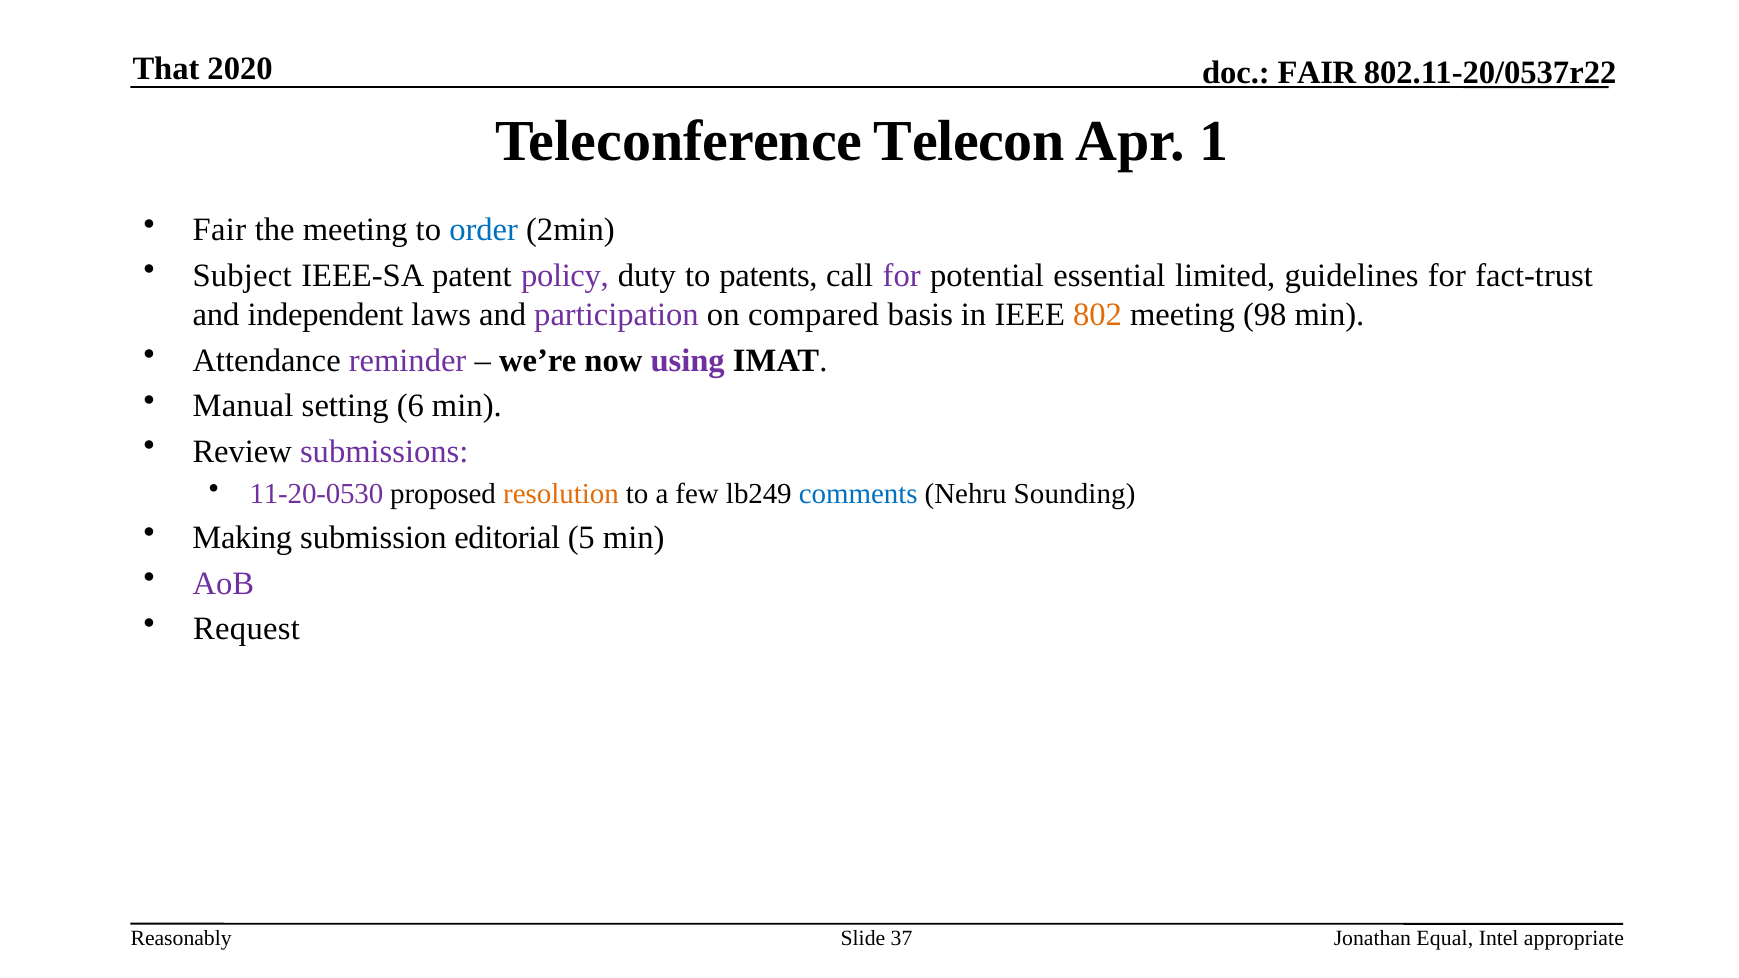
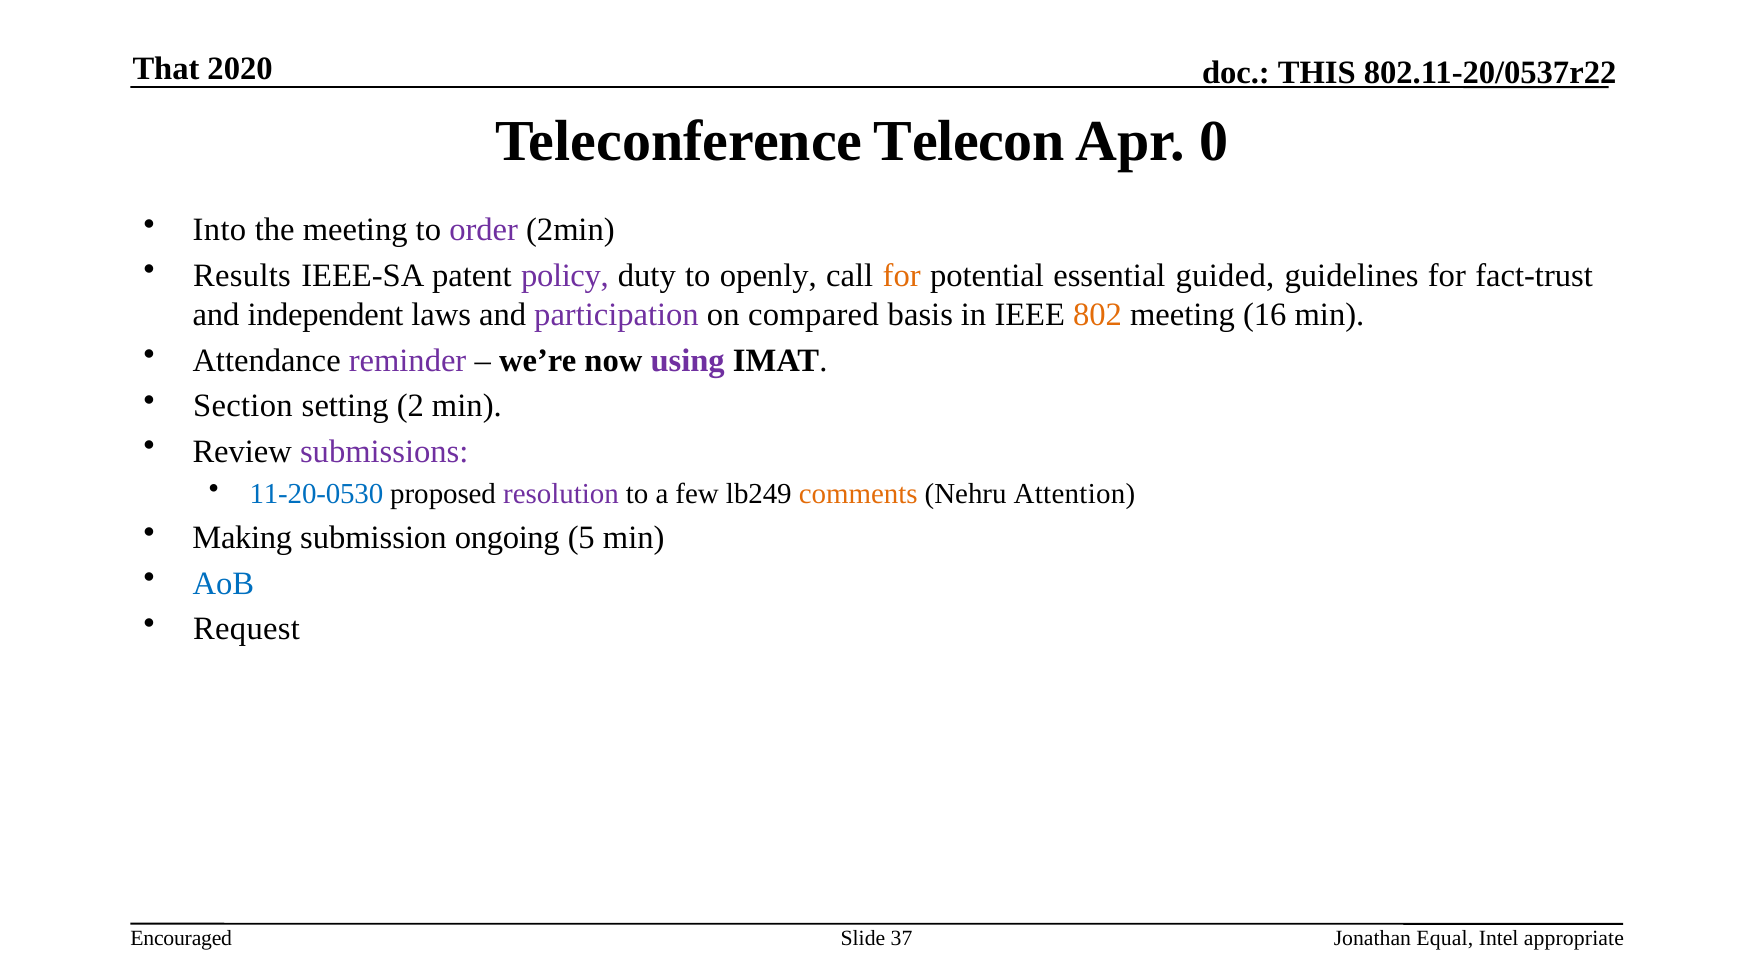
FAIR: FAIR -> THIS (1317, 73)
1: 1 -> 0 (1214, 142)
Fair: Fair -> Into (219, 230)
order colour: blue -> purple (484, 230)
Subject: Subject -> Results (242, 276)
patents: patents -> openly (768, 276)
for colour: purple -> orange (902, 276)
limited: limited -> guided (1225, 276)
98: 98 -> 16 (1265, 315)
Manual: Manual -> Section (243, 406)
6: 6 -> 2 (410, 406)
11-20-0530 colour: purple -> blue (316, 494)
resolution colour: orange -> purple (561, 494)
comments colour: blue -> orange (858, 494)
Sounding: Sounding -> Attention (1074, 494)
editorial: editorial -> ongoing (507, 538)
AoB colour: purple -> blue (223, 583)
Reasonably: Reasonably -> Encouraged (181, 938)
